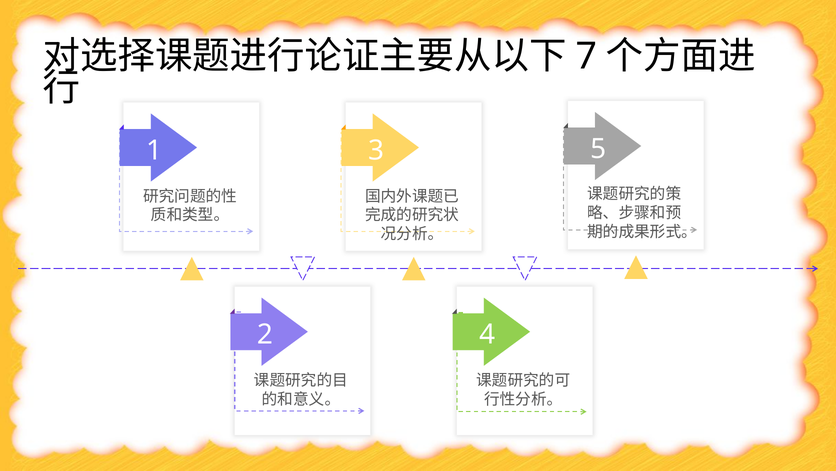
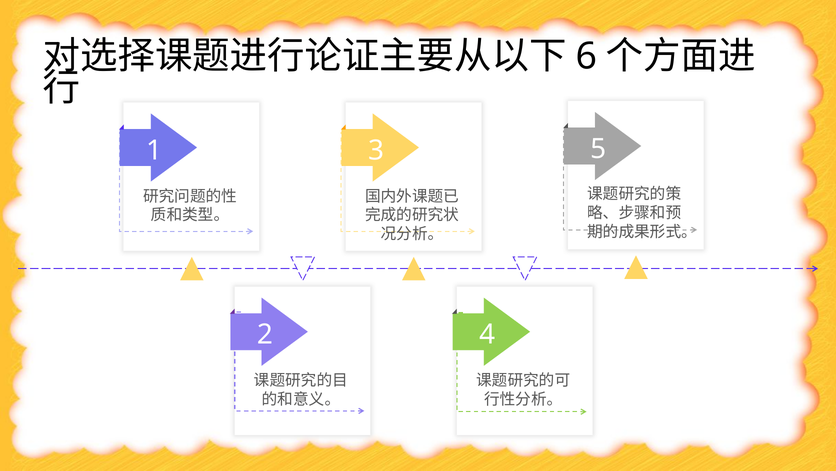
7: 7 -> 6 (586, 56)
